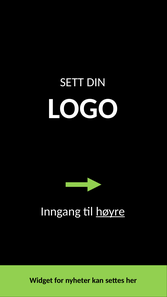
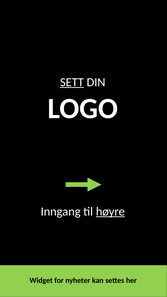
SETT underline: none -> present (72, 82)
